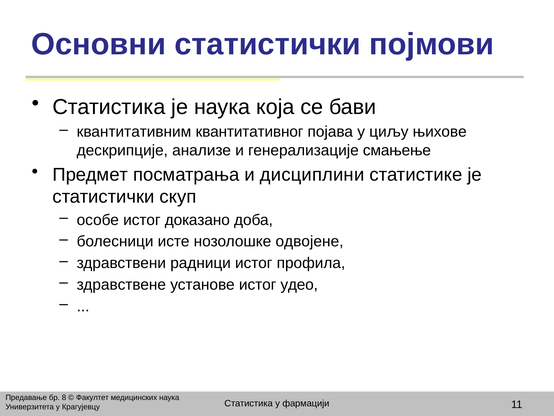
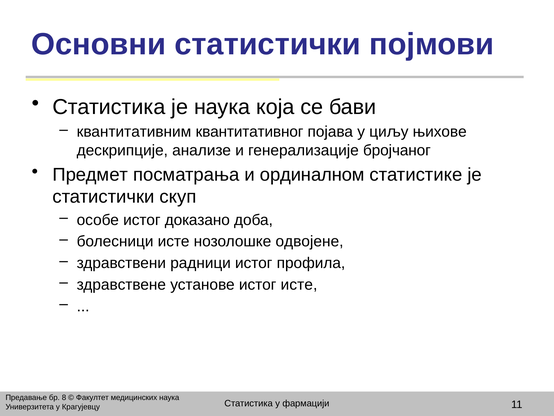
смањење: смањење -> бројчаног (397, 150)
дисциплини: дисциплини -> ординалном (312, 174)
истог удео: удео -> исте (299, 284)
